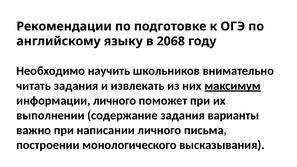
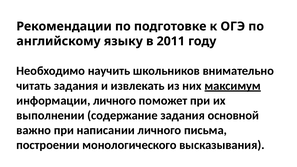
2068: 2068 -> 2011 (171, 41)
варианты: варианты -> основной (233, 115)
